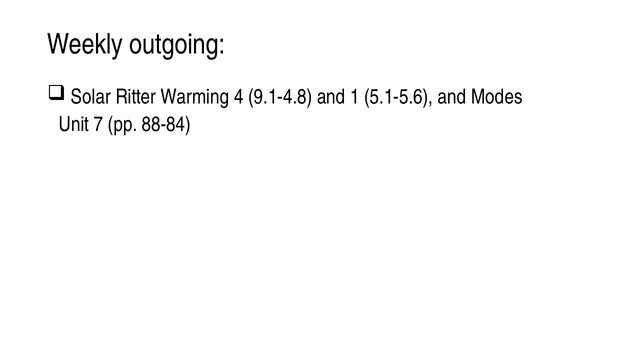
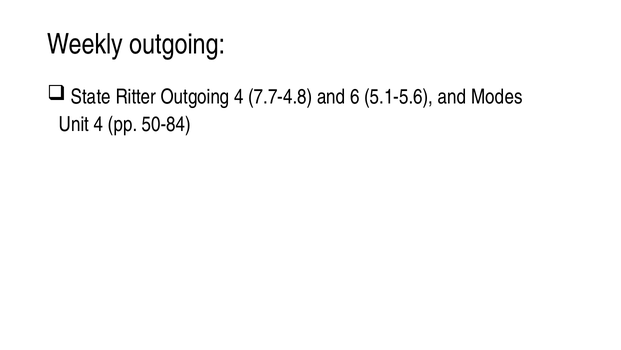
Solar: Solar -> State (91, 97)
Ritter Warming: Warming -> Outgoing (195, 97)
9.1-4.8: 9.1-4.8 -> 7.7-4.8 (280, 97)
1: 1 -> 6 (355, 97)
Unit 7: 7 -> 4 (99, 124)
88-84: 88-84 -> 50-84 (166, 124)
